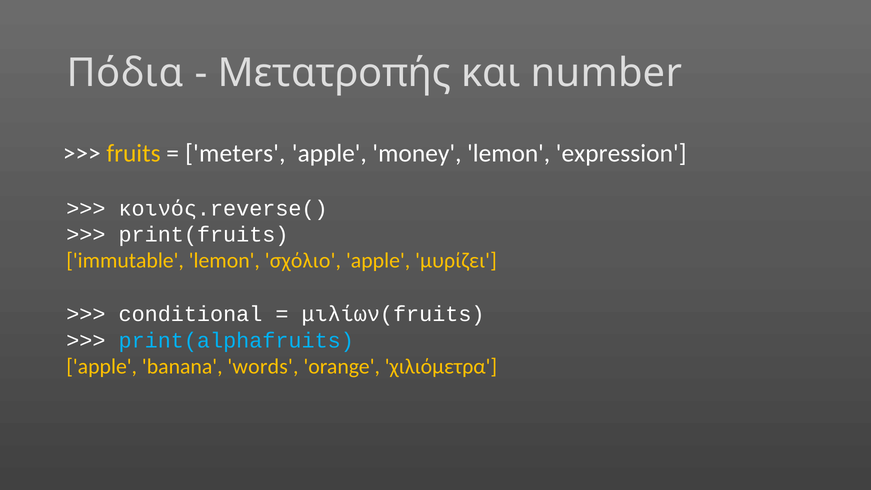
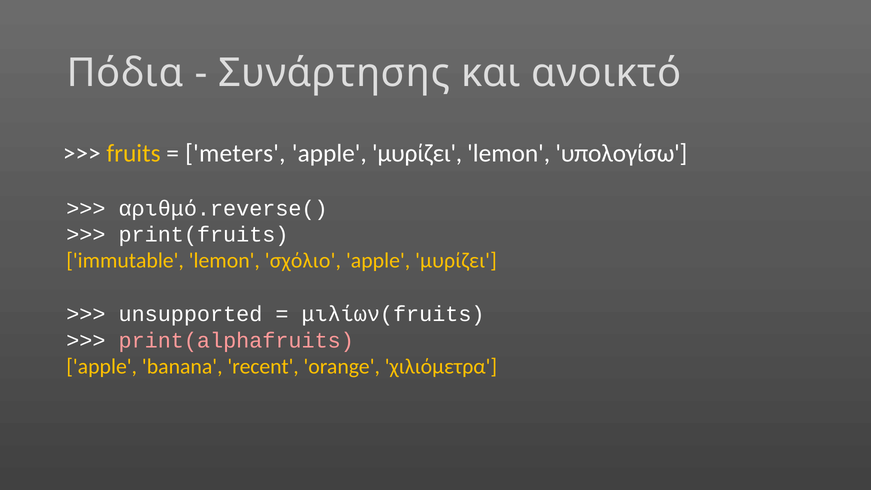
Μετατροπής: Μετατροπής -> Συνάρτησης (334, 73)
number: number -> ανοικτό (606, 73)
money: money -> μυρίζει (417, 153)
expression: expression -> υπολογίσω (621, 153)
κοινός.reverse(: κοινός.reverse( -> αριθμό.reverse( (223, 208)
conditional: conditional -> unsupported (190, 314)
print(alphafruits colour: light blue -> pink (236, 340)
words: words -> recent (263, 367)
